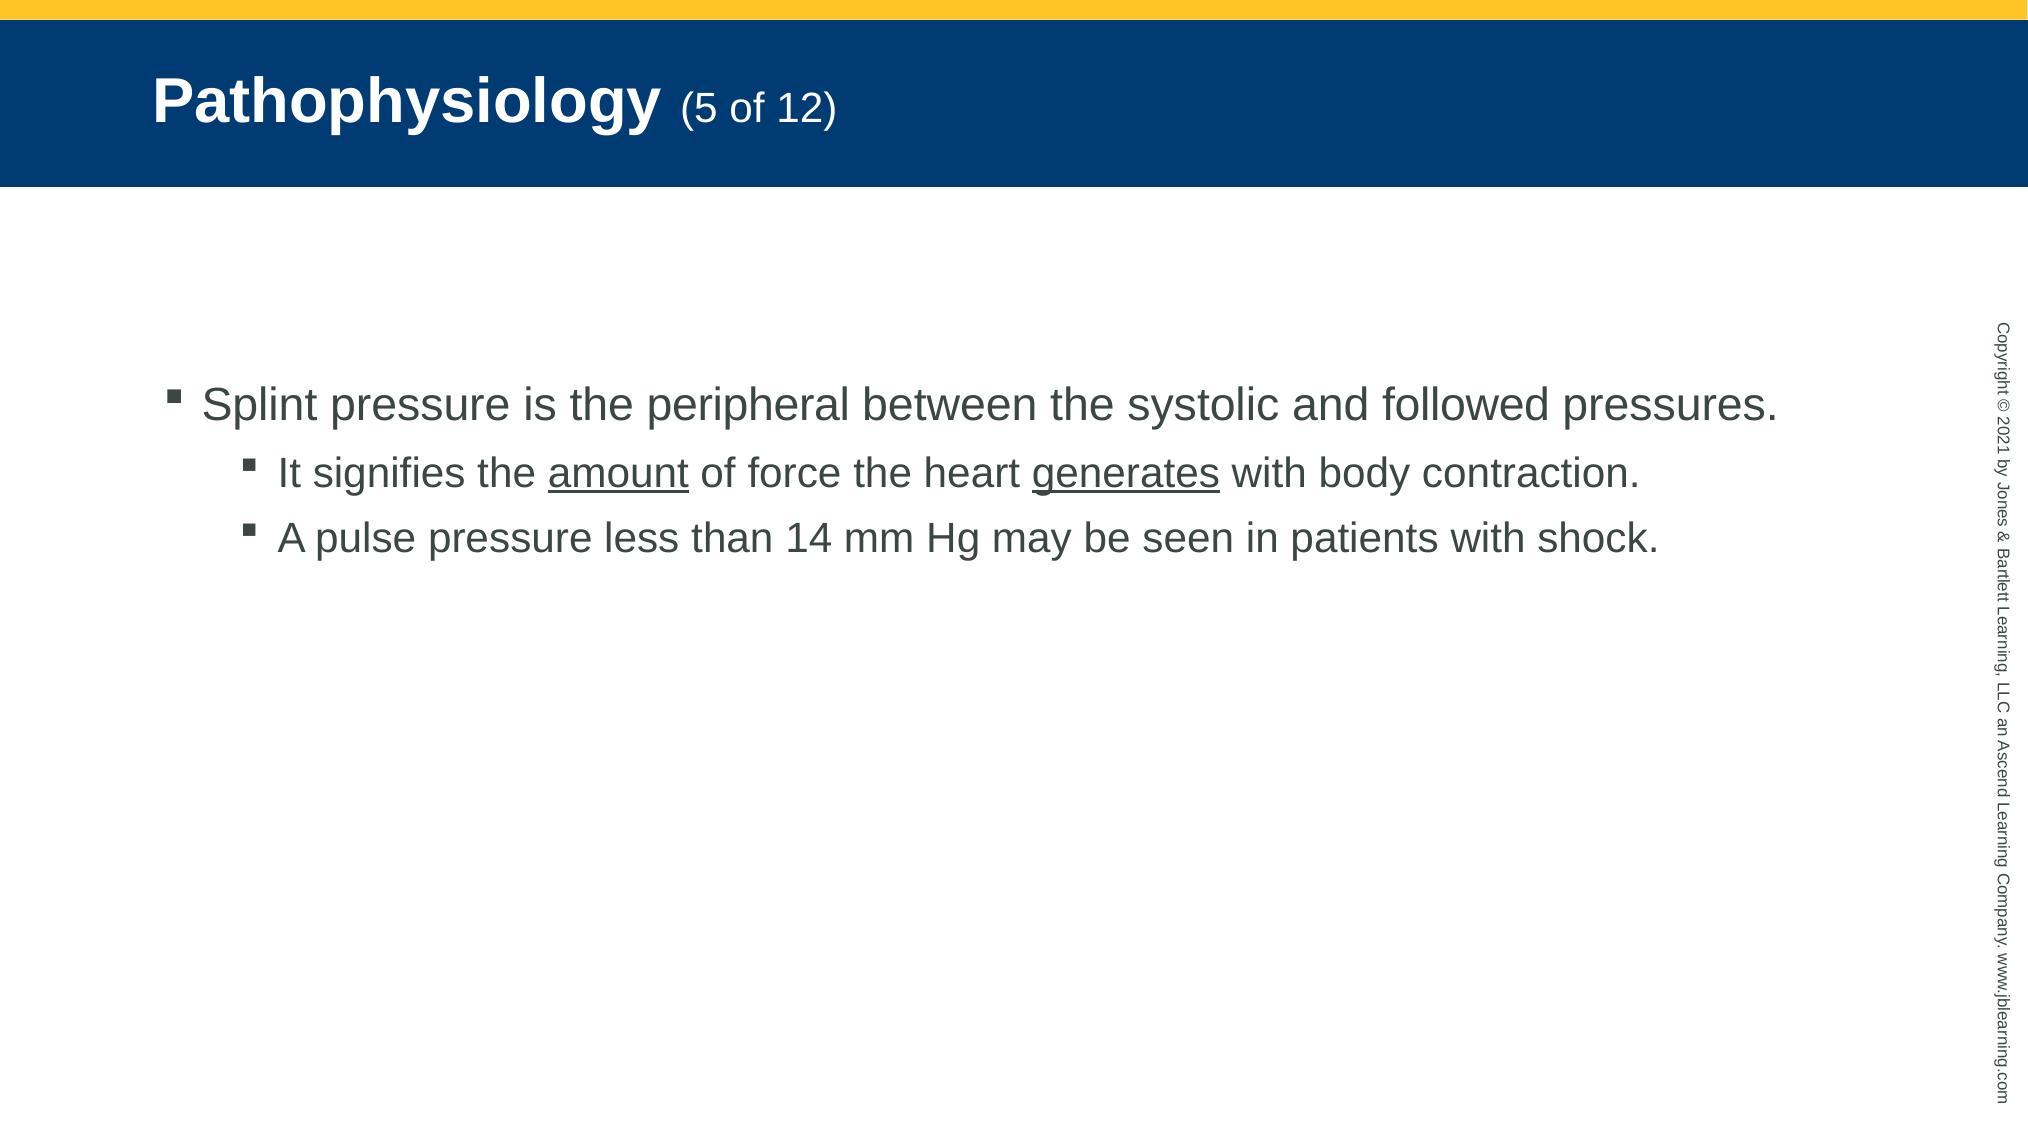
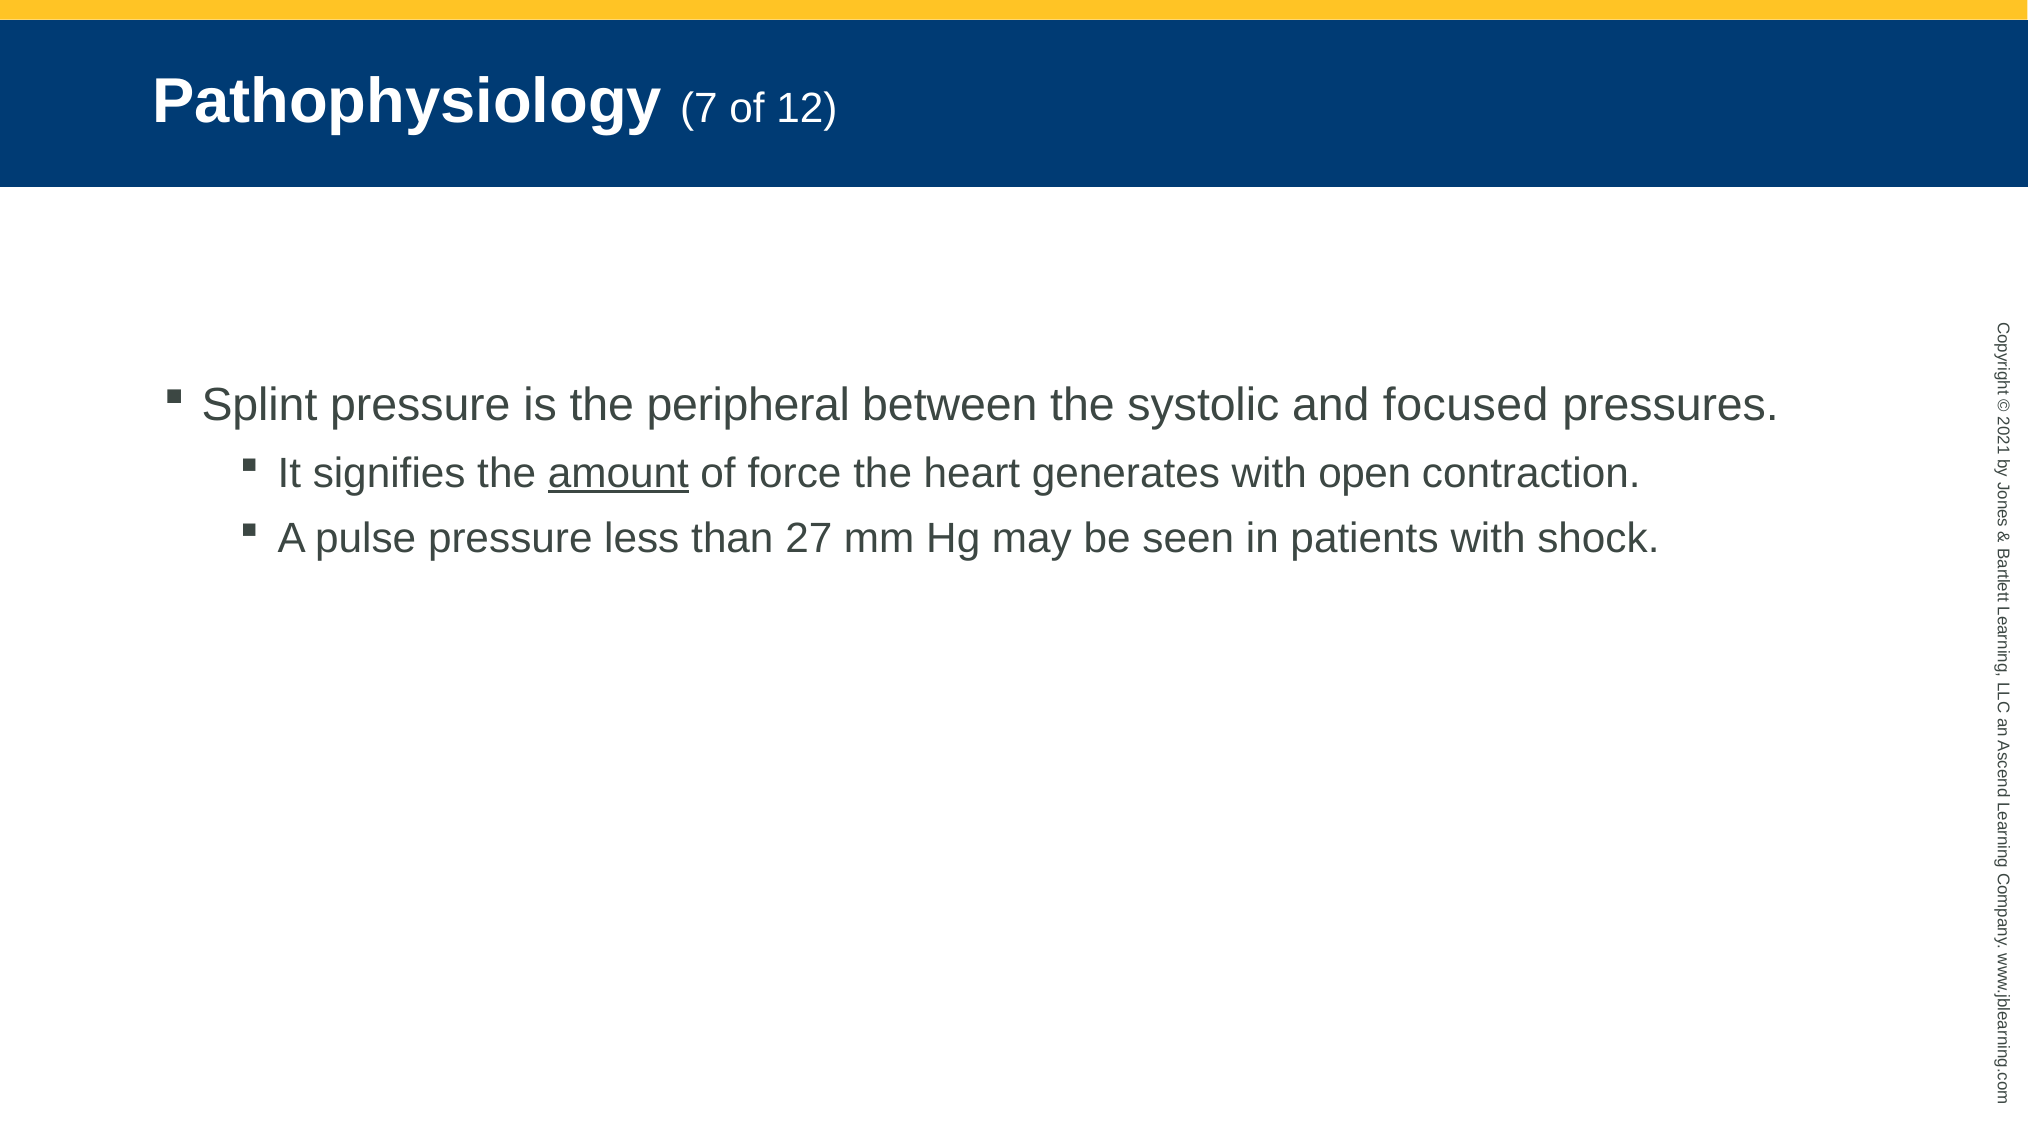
5: 5 -> 7 (699, 109)
followed: followed -> focused (1466, 405)
generates underline: present -> none (1126, 473)
body: body -> open (1365, 473)
14: 14 -> 27 (809, 539)
